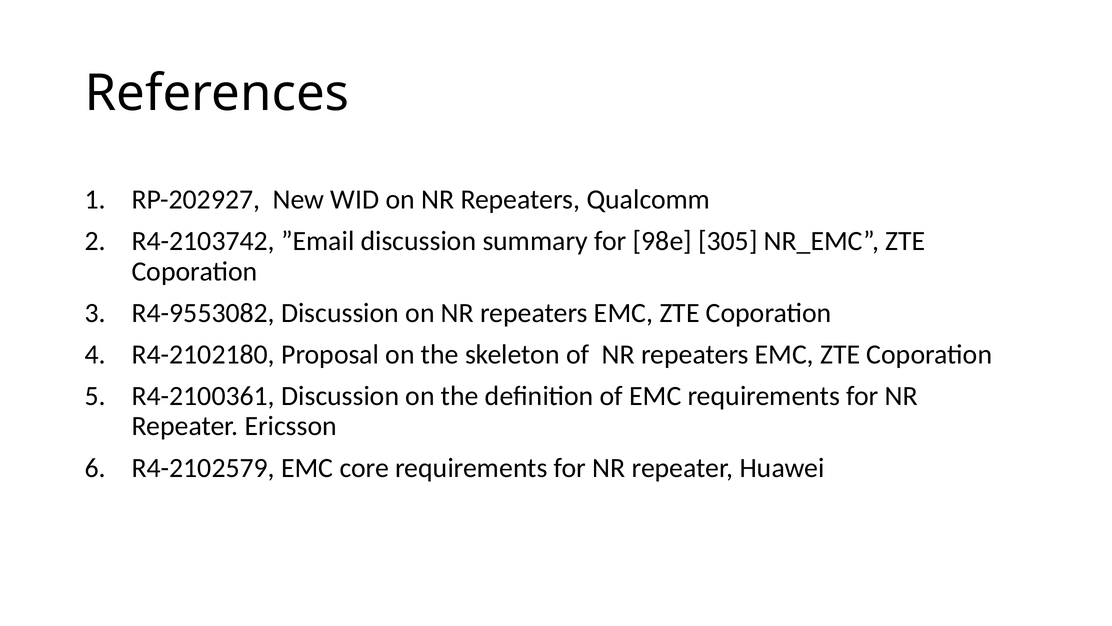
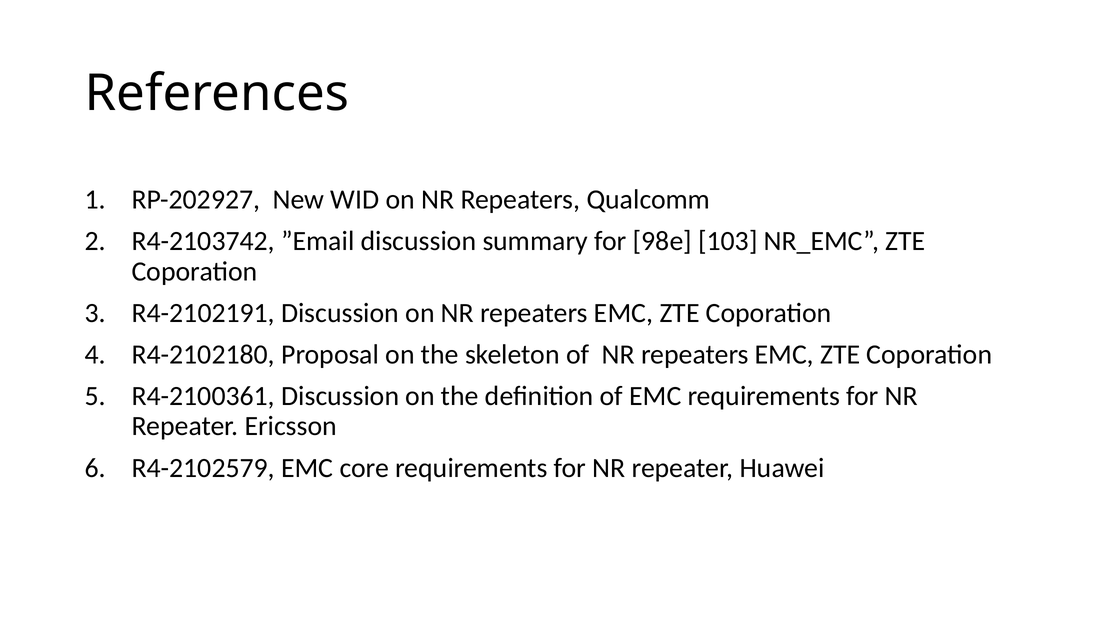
305: 305 -> 103 (728, 241)
R4-9553082: R4-9553082 -> R4-2102191 (203, 313)
